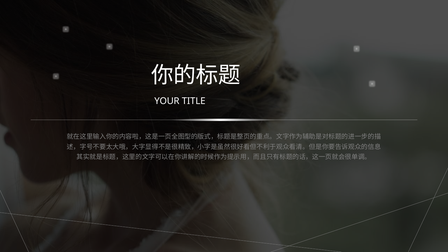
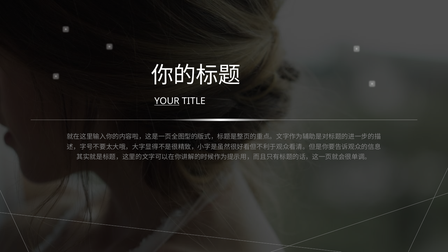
YOUR underline: none -> present (167, 101)
